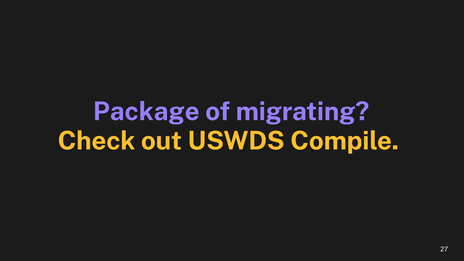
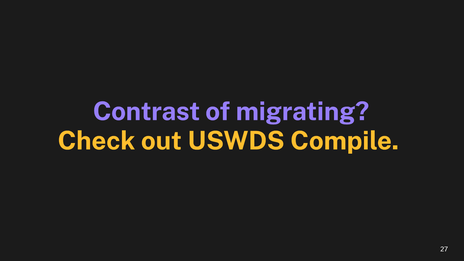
Package: Package -> Contrast (146, 112)
